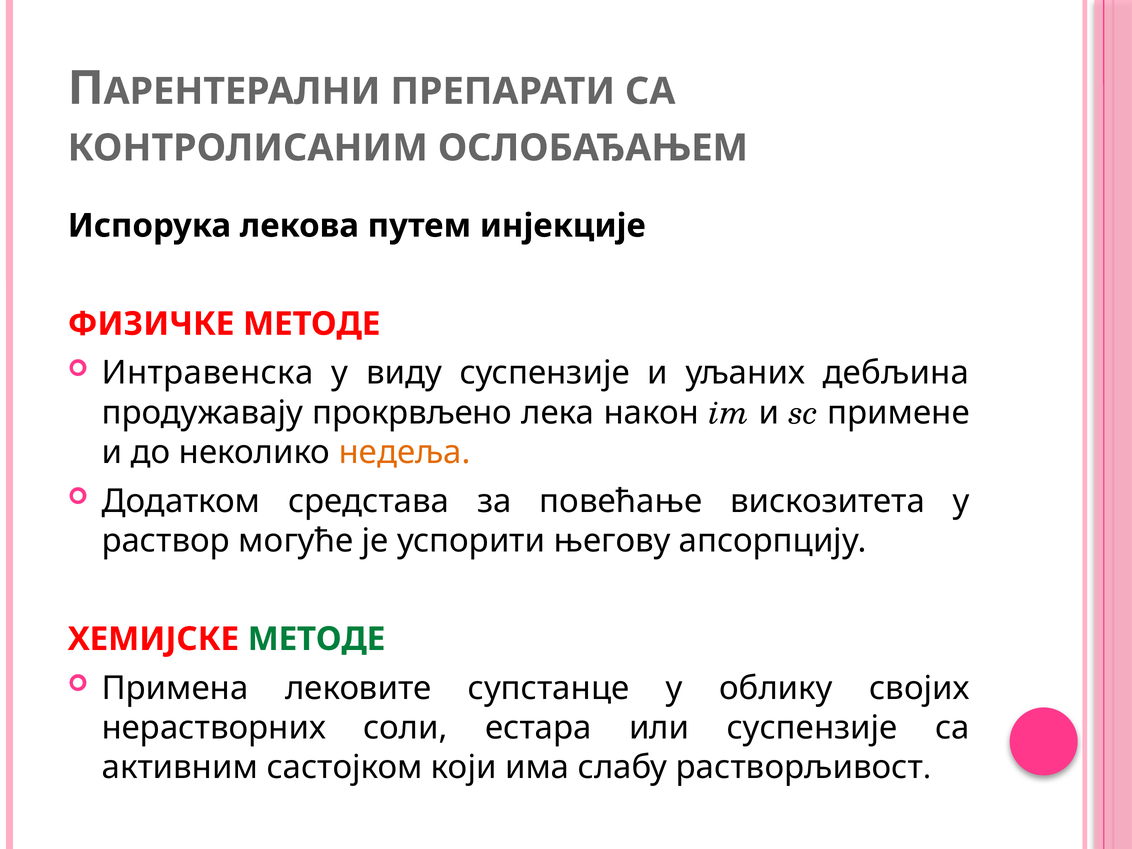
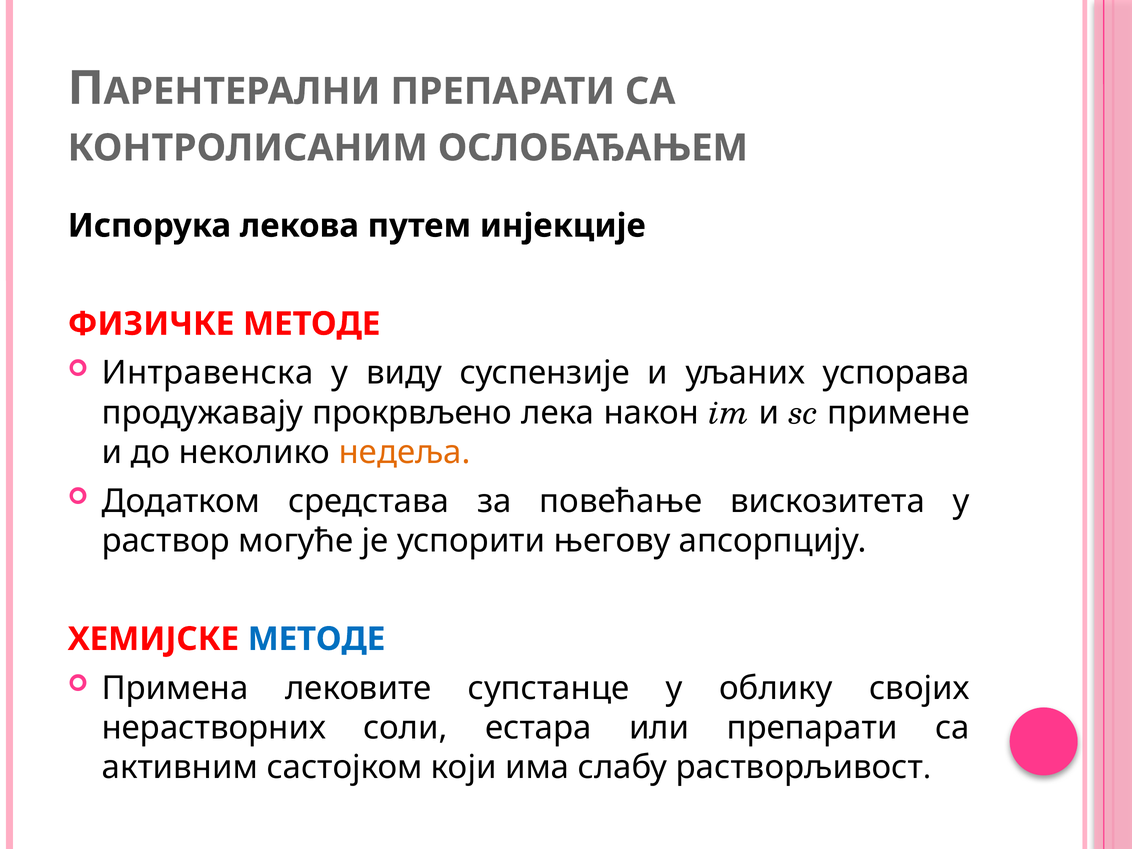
дебљина: дебљина -> успорава (896, 373)
МЕТОДЕ colour: green -> blue (316, 639)
или суспензије: суспензије -> препарати (812, 728)
